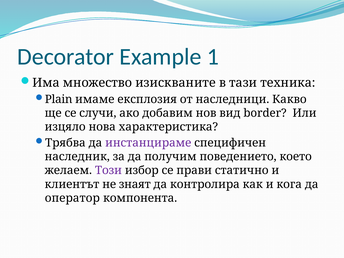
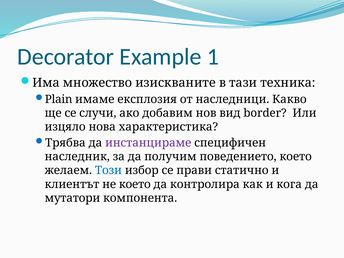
Този colour: purple -> blue (108, 170)
не знаят: знаят -> което (135, 184)
оператор: оператор -> мутатори (72, 198)
